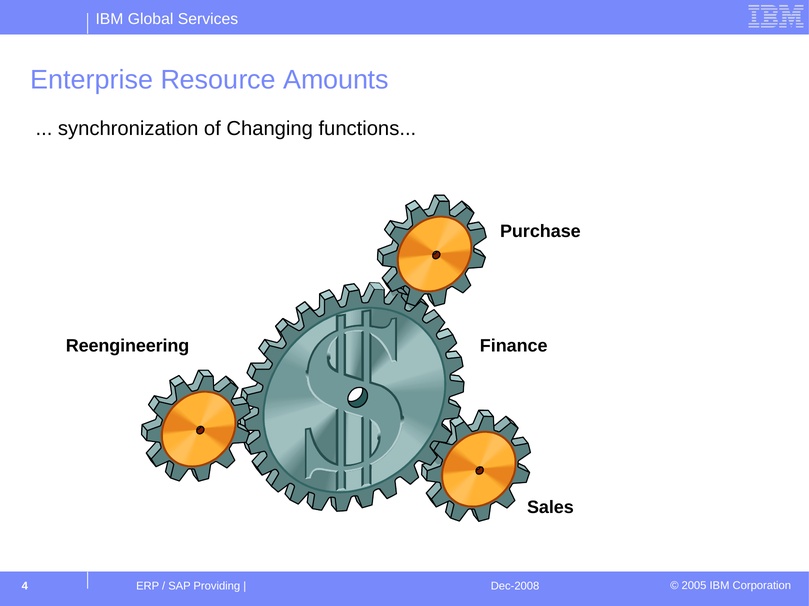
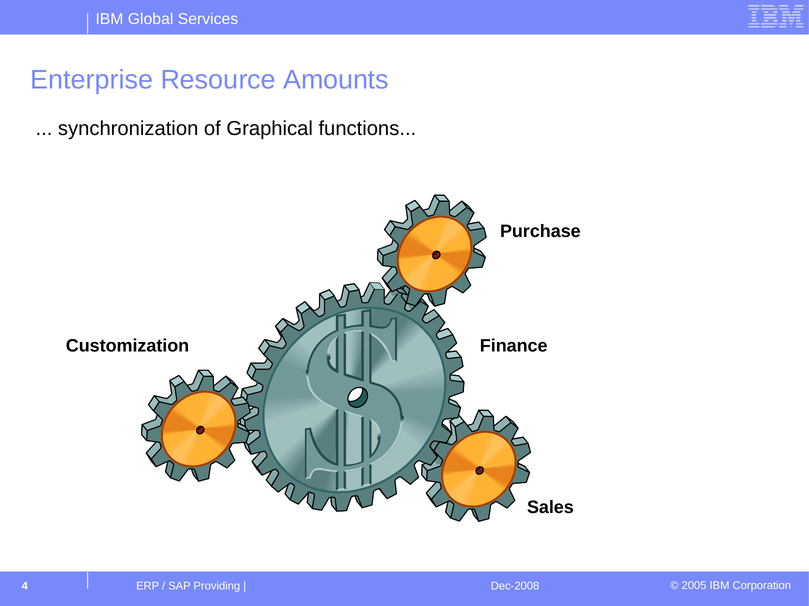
Changing: Changing -> Graphical (270, 129)
Reengineering: Reengineering -> Customization (128, 346)
